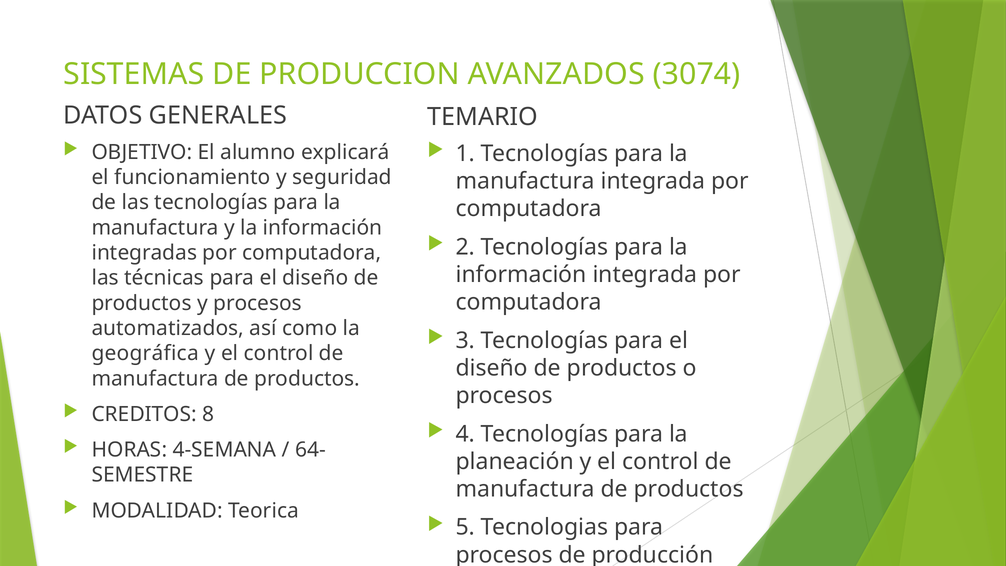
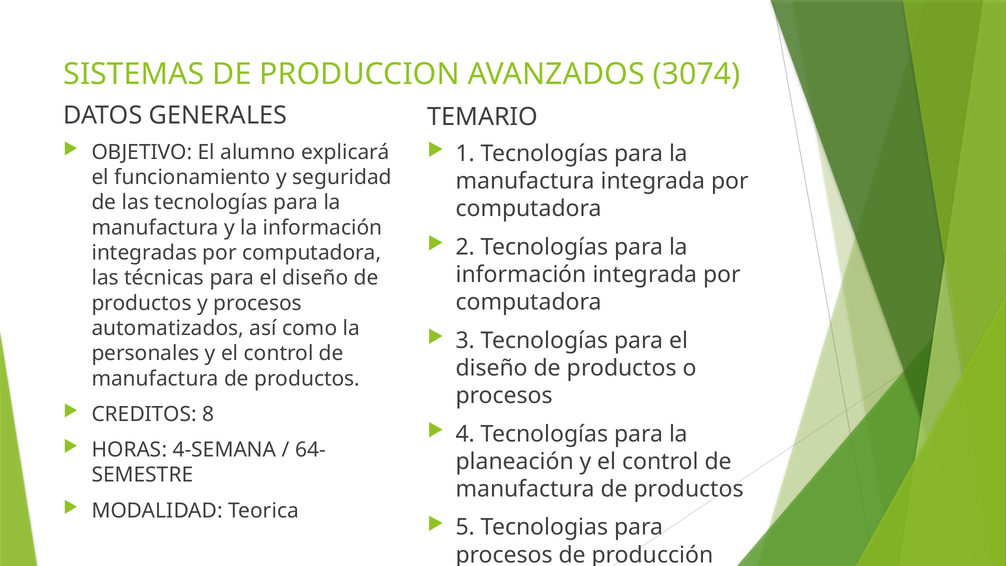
geográfica: geográfica -> personales (146, 353)
